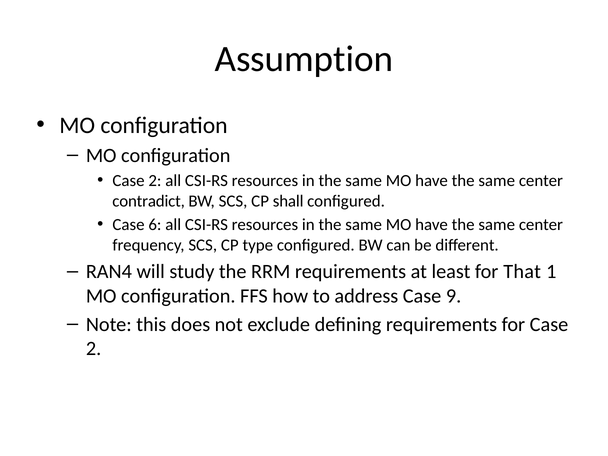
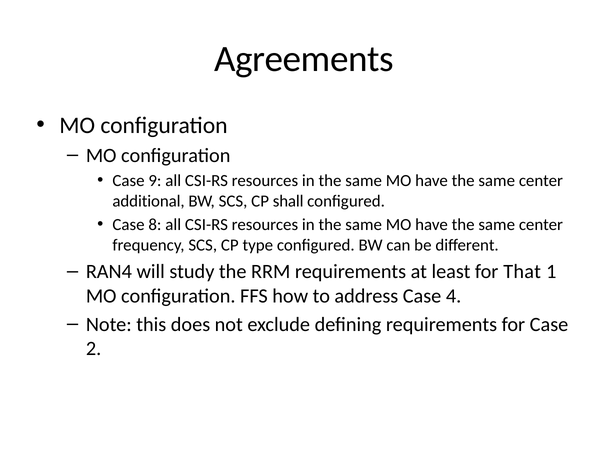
Assumption: Assumption -> Agreements (304, 59)
2: 2 -> 9 (155, 181)
contradict: contradict -> additional (149, 201)
6: 6 -> 8 (155, 225)
9: 9 -> 4 (454, 296)
